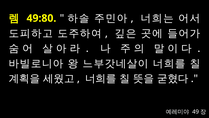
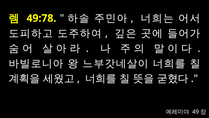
49:80: 49:80 -> 49:78 (41, 18)
